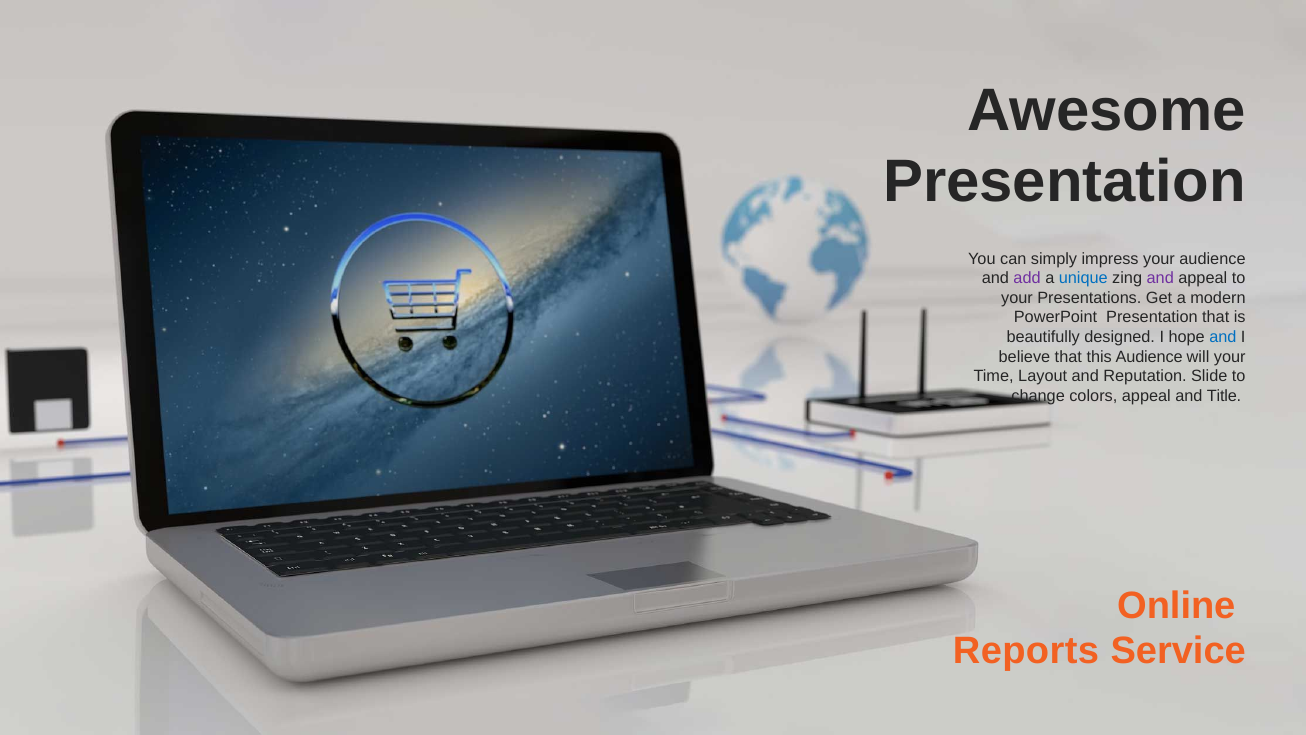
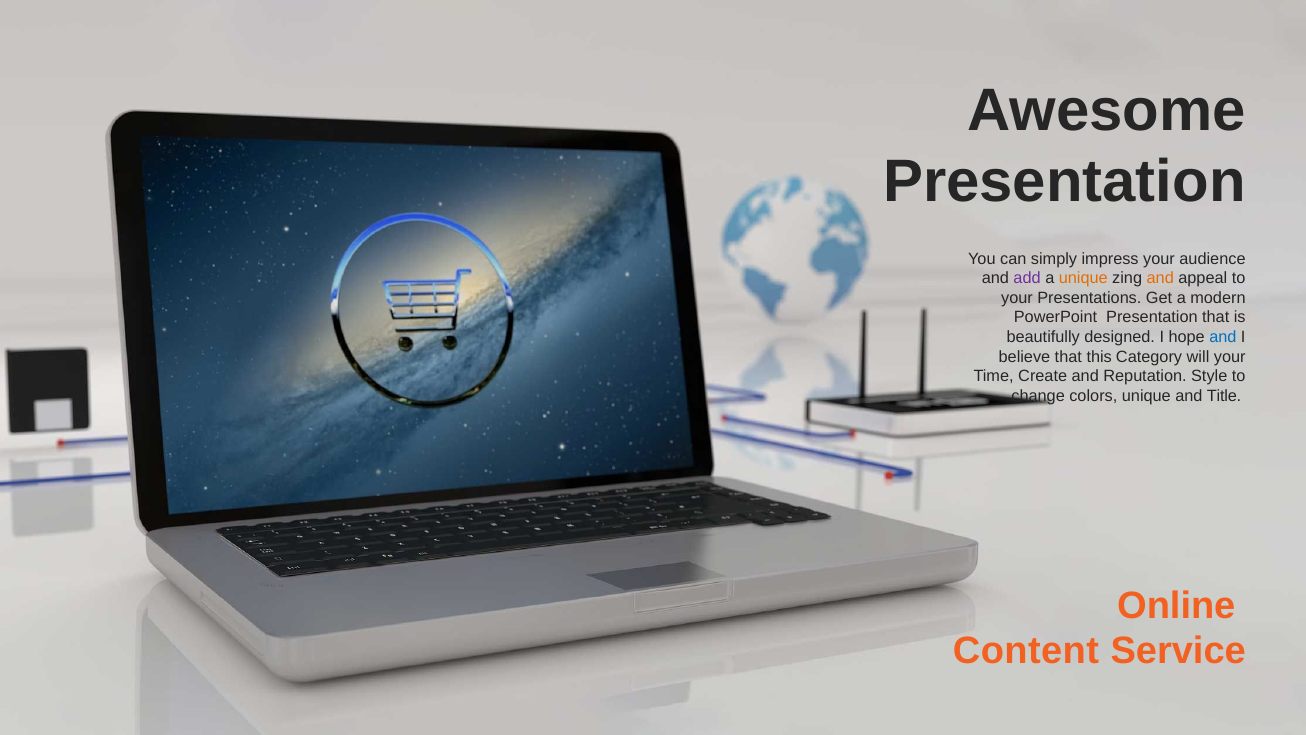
unique colour: blue -> orange (1083, 278)
and colour: purple -> orange (1160, 278)
this Audience: Audience -> Category (1149, 357)
Layout: Layout -> Create (1043, 376)
Slide: Slide -> Style (1209, 376)
colors appeal: appeal -> unique (1146, 396)
Reports: Reports -> Content (1026, 651)
